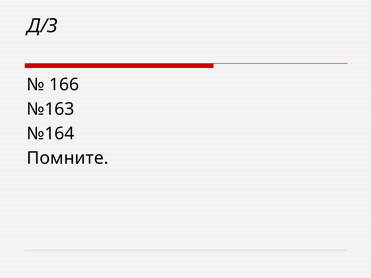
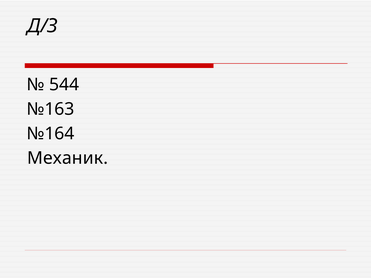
166: 166 -> 544 (64, 85)
Помните: Помните -> Механик (68, 158)
